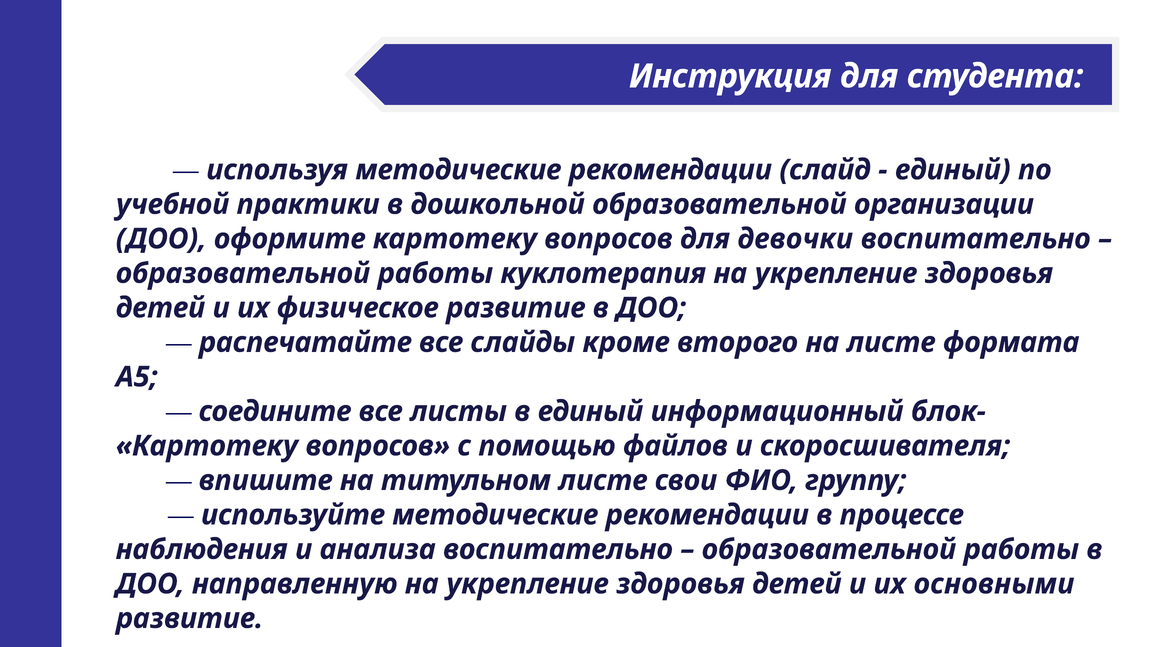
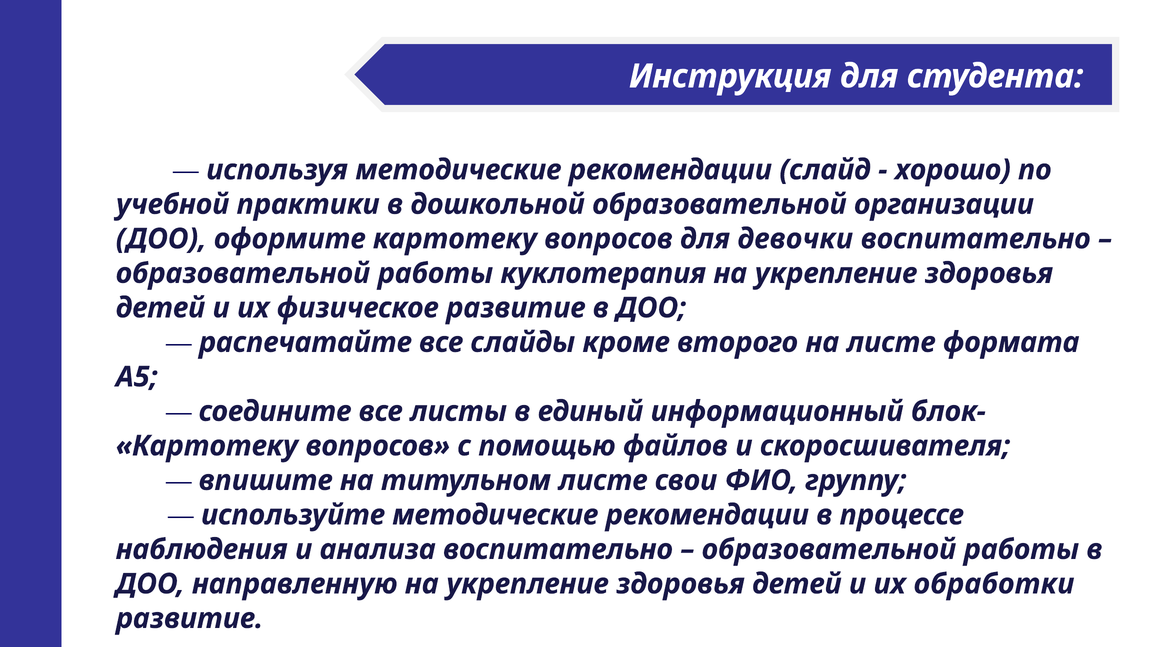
единый: единый -> хорошо (953, 170)
основными: основными -> обработки (994, 584)
